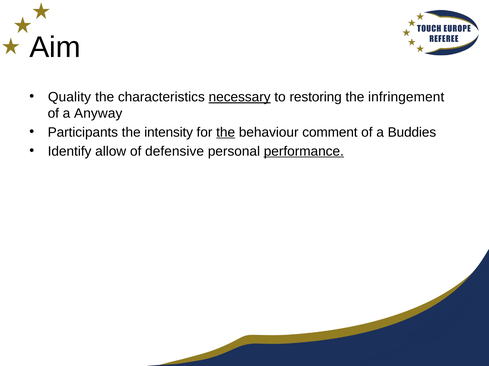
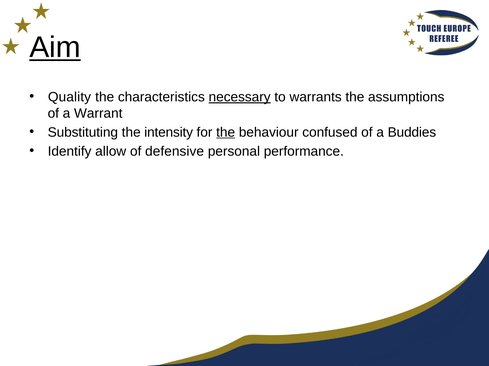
Aim underline: none -> present (55, 47)
restoring: restoring -> warrants (316, 97)
infringement: infringement -> assumptions (406, 97)
Anyway: Anyway -> Warrant (98, 113)
Participants: Participants -> Substituting (83, 133)
comment: comment -> confused (330, 133)
performance underline: present -> none (304, 152)
